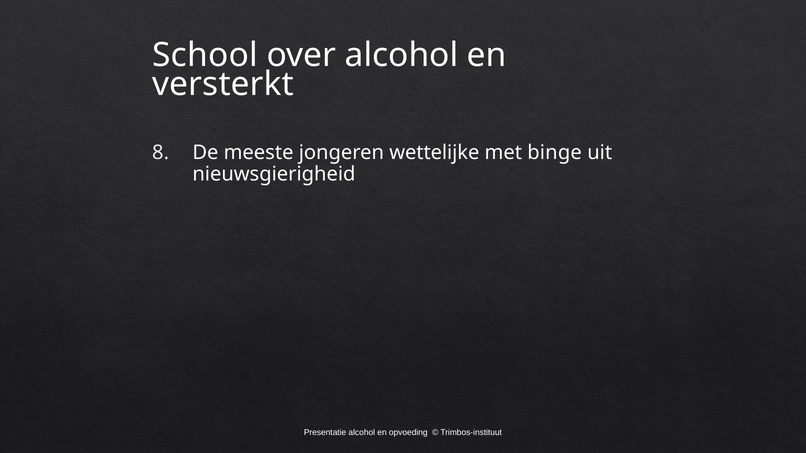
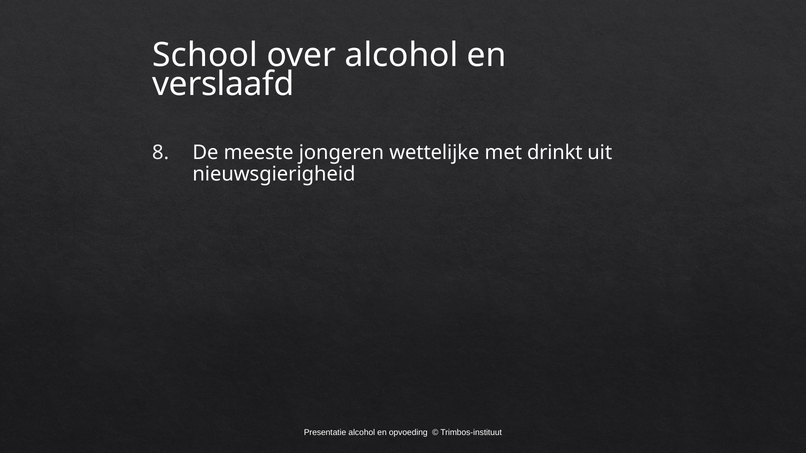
versterkt: versterkt -> verslaafd (223, 84)
binge: binge -> drinkt (555, 152)
